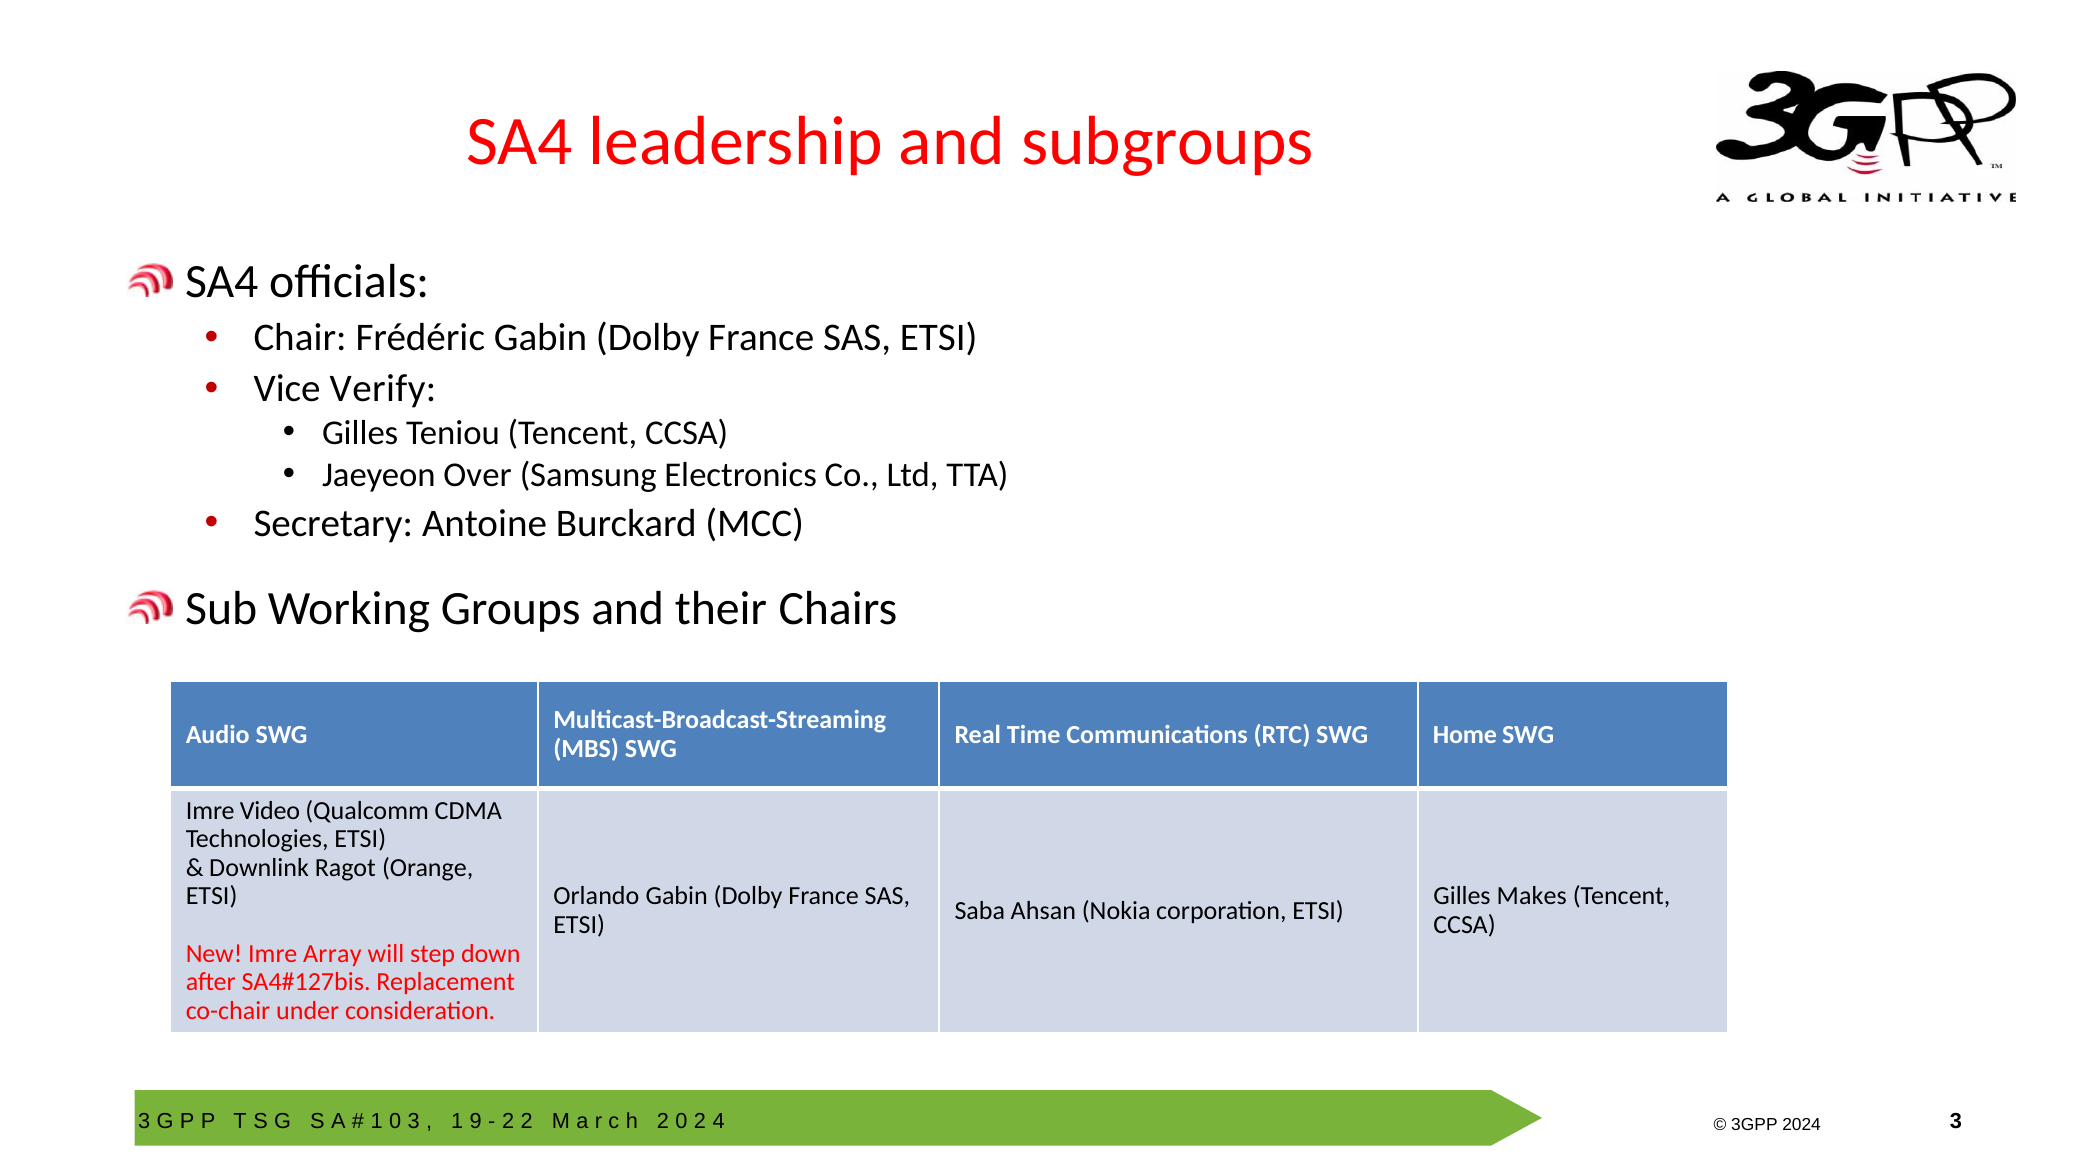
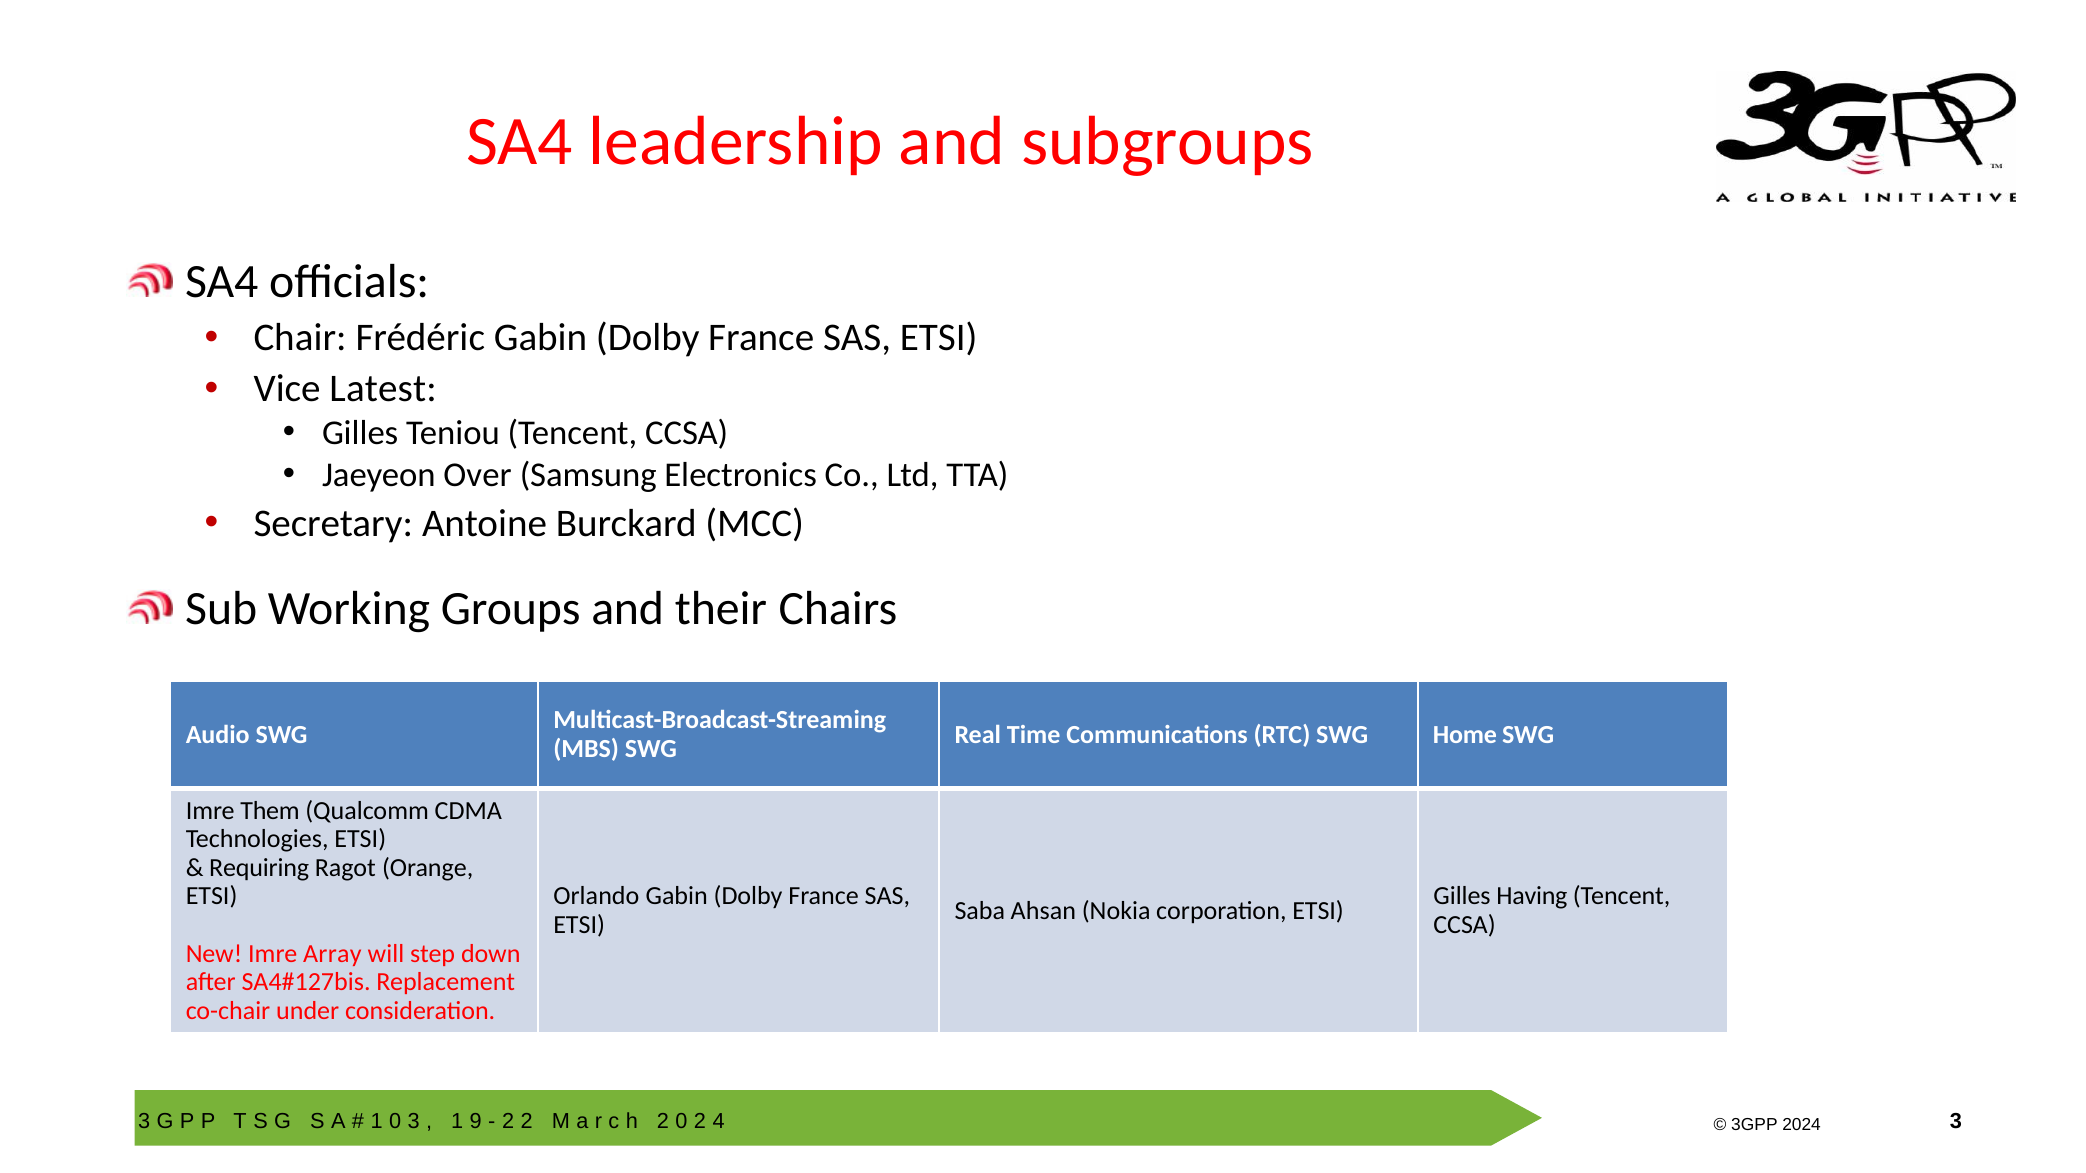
Verify: Verify -> Latest (383, 389)
Video: Video -> Them (270, 811)
Downlink: Downlink -> Requiring (259, 868)
Makes: Makes -> Having (1532, 897)
